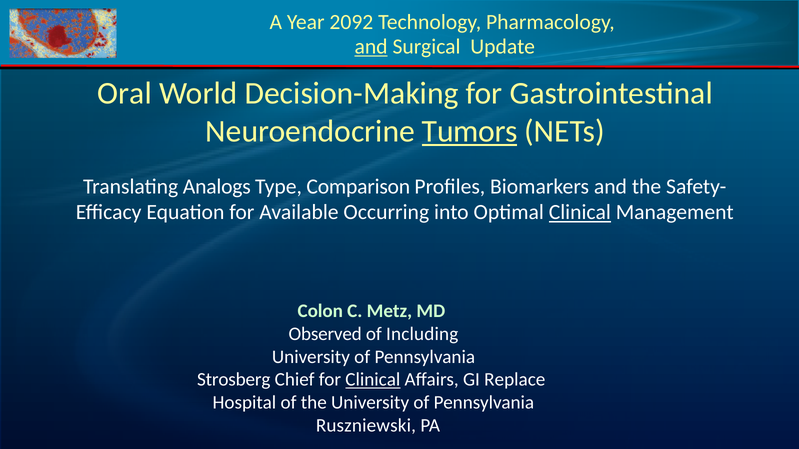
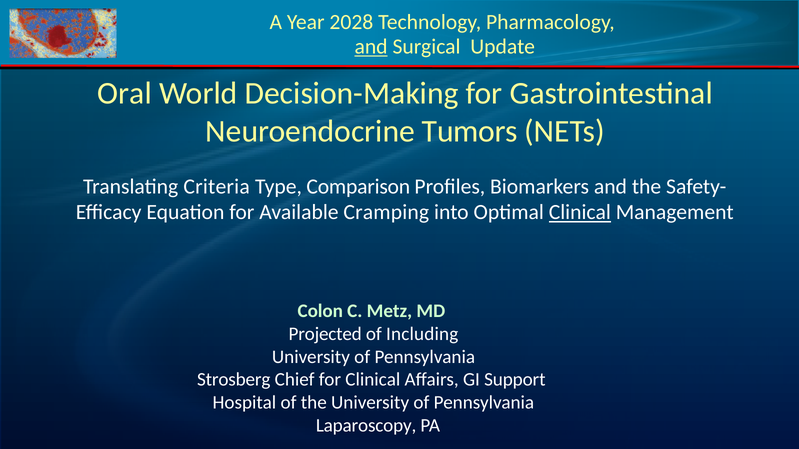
2092: 2092 -> 2028 (351, 22)
Tumors underline: present -> none (470, 131)
Analogs: Analogs -> Criteria (217, 187)
Occurring: Occurring -> Cramping (386, 213)
Observed: Observed -> Projected (325, 334)
Clinical underline: present -> none (373, 380)
Replace: Replace -> Support (515, 380)
Ruszniewski: Ruszniewski -> Laparoscopy (366, 426)
